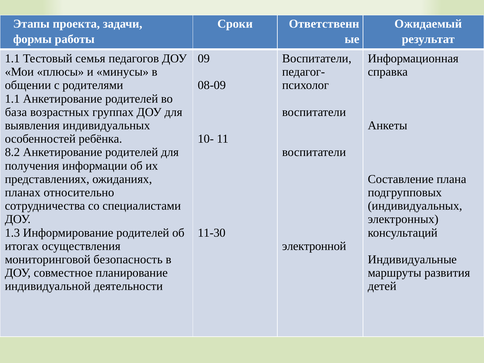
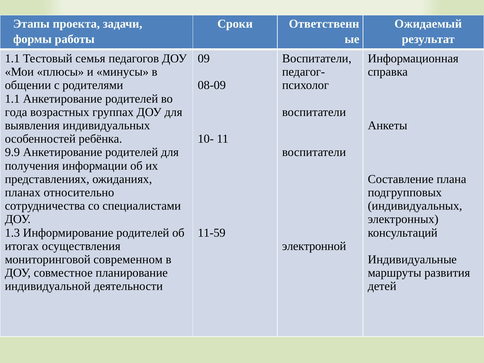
база: база -> года (16, 112)
8.2: 8.2 -> 9.9 (12, 152)
11-30: 11-30 -> 11-59 (212, 233)
безопасность: безопасность -> современном (128, 259)
